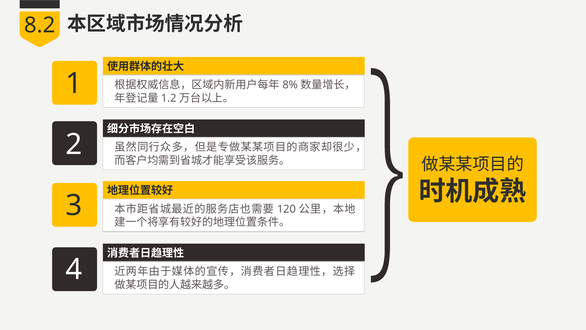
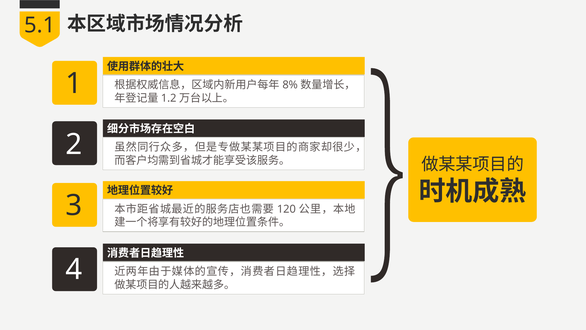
8.2: 8.2 -> 5.1 (40, 25)
